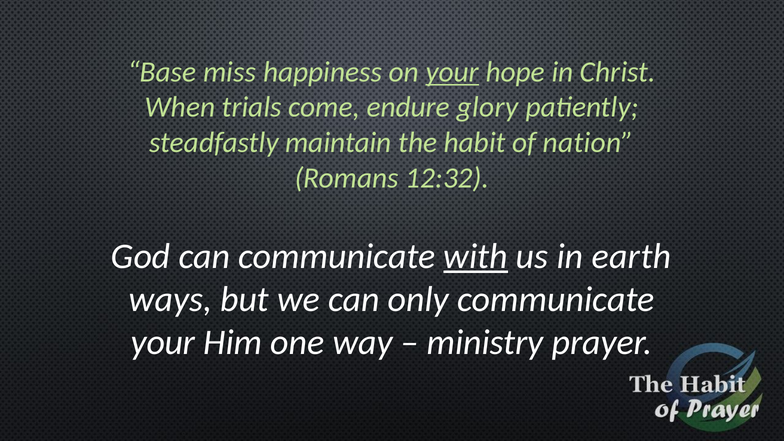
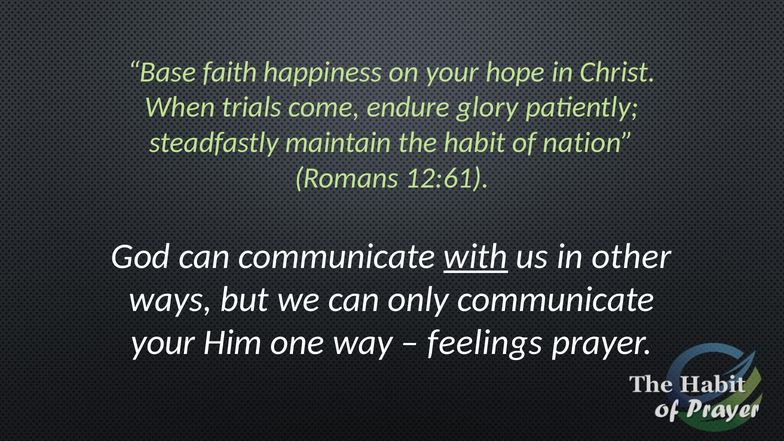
miss: miss -> faith (230, 72)
your underline: present -> none (452, 72)
12:32: 12:32 -> 12:61 (447, 178)
earth: earth -> other (632, 256)
ministry: ministry -> feelings (485, 343)
